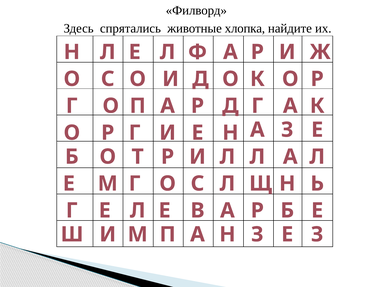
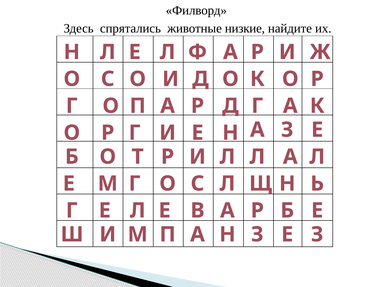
хлопка: хлопка -> низкие (245, 28)
